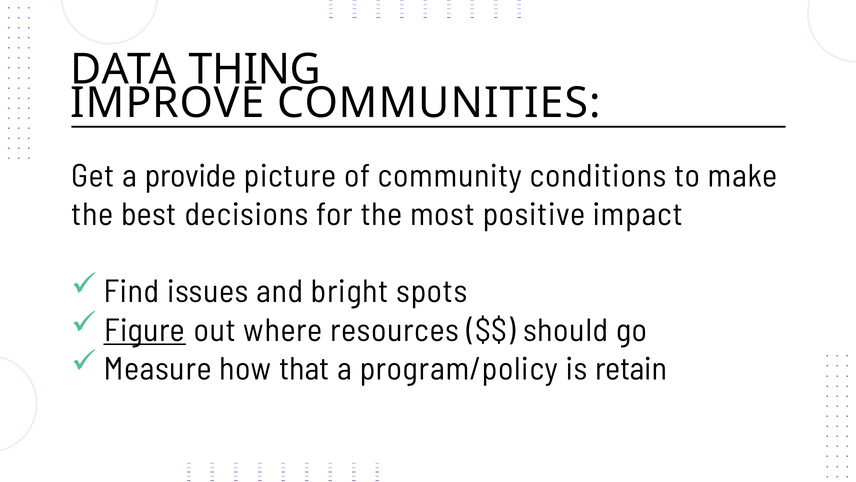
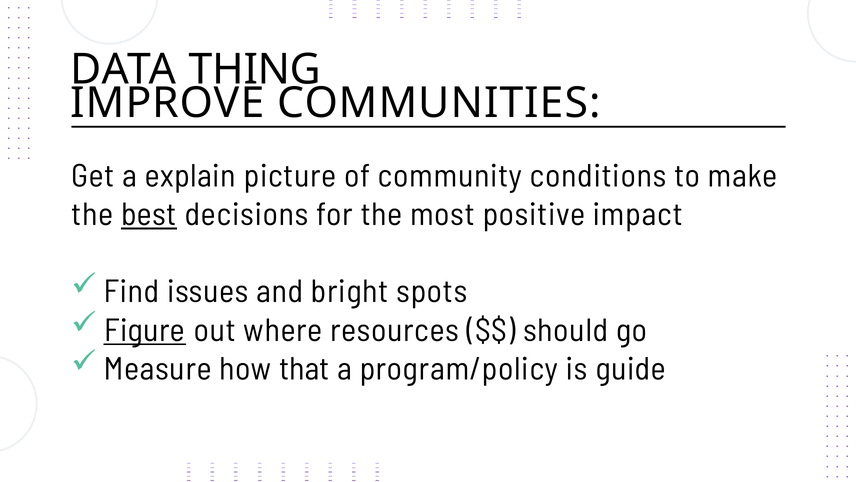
provide: provide -> explain (190, 176)
best underline: none -> present (149, 215)
retain: retain -> guide (631, 369)
